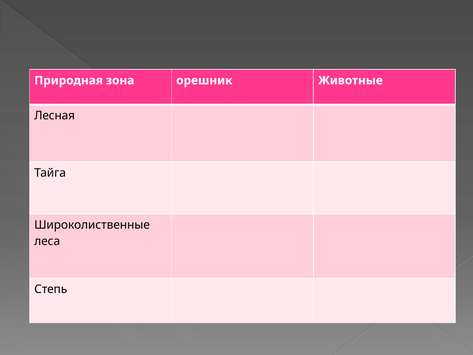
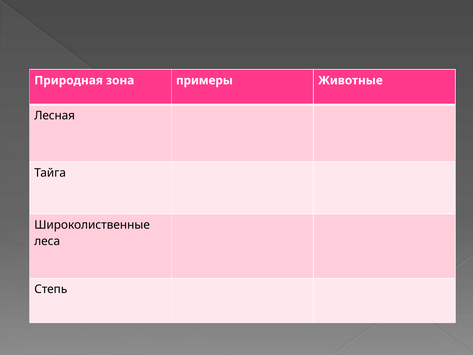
орешник: орешник -> примеры (204, 80)
